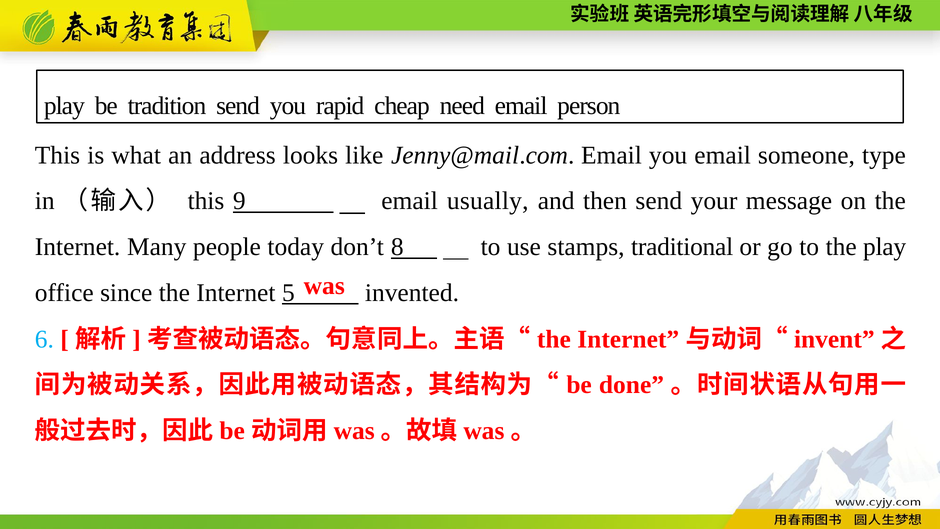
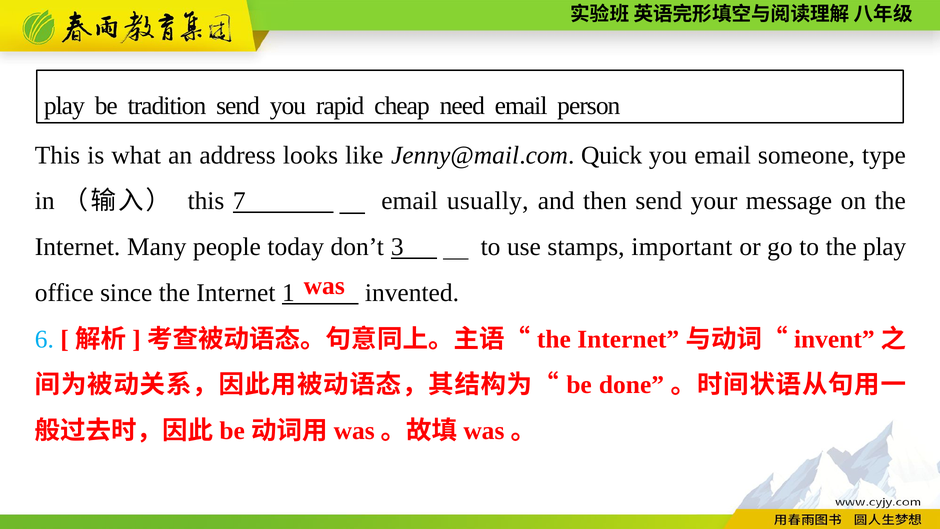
Jenny@mail.com Email: Email -> Quick (612, 155)
9: 9 -> 7 (239, 201)
8: 8 -> 3 (397, 247)
traditional: traditional -> important (682, 247)
5: 5 -> 1 (288, 293)
